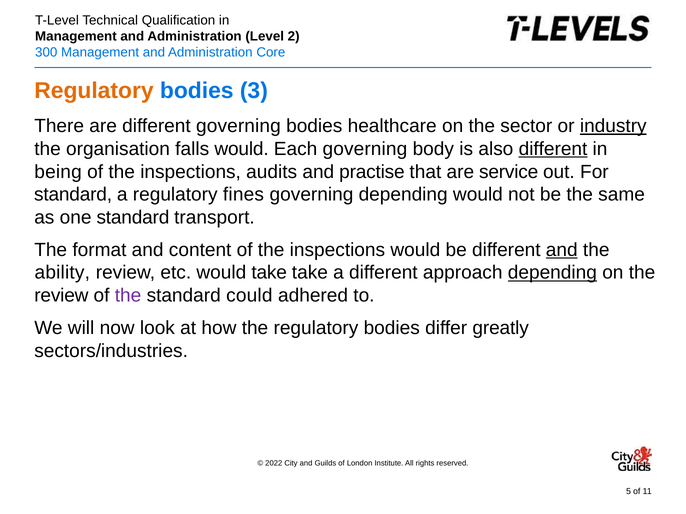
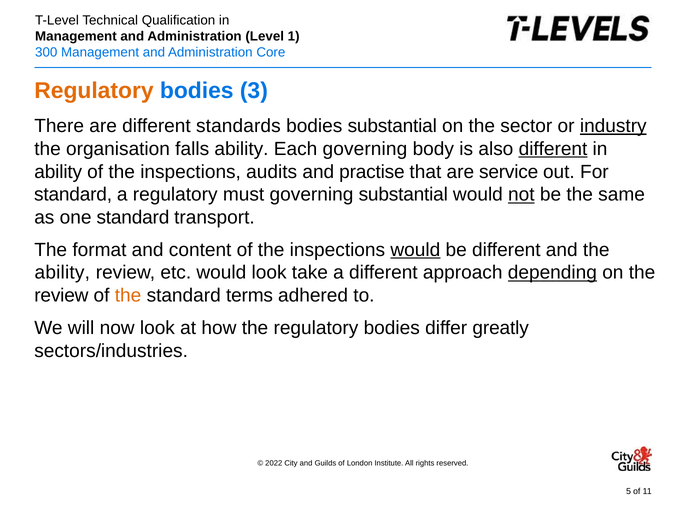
2: 2 -> 1 (294, 36)
different governing: governing -> standards (238, 126)
bodies healthcare: healthcare -> substantial (392, 126)
falls would: would -> ability (241, 149)
being: being -> ability (58, 172)
fines: fines -> must (244, 195)
governing depending: depending -> substantial (403, 195)
not underline: none -> present (521, 195)
would underline: none -> present (415, 250)
and underline: present -> none (562, 250)
would take: take -> look (269, 273)
the colour: purple -> orange (128, 296)
could: could -> terms (250, 296)
